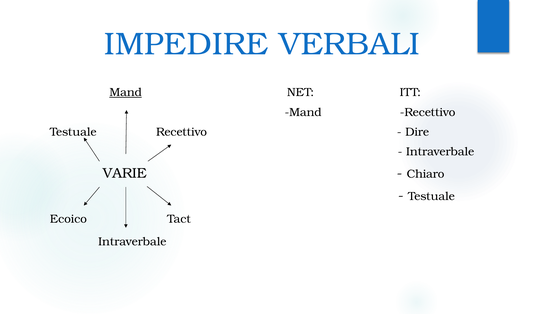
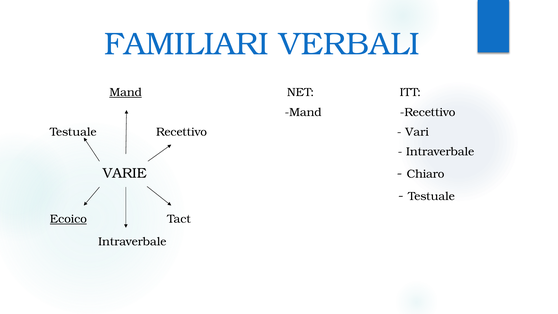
IMPEDIRE: IMPEDIRE -> FAMILIARI (186, 44)
Dire: Dire -> Vari (417, 132)
Ecoico underline: none -> present (68, 219)
